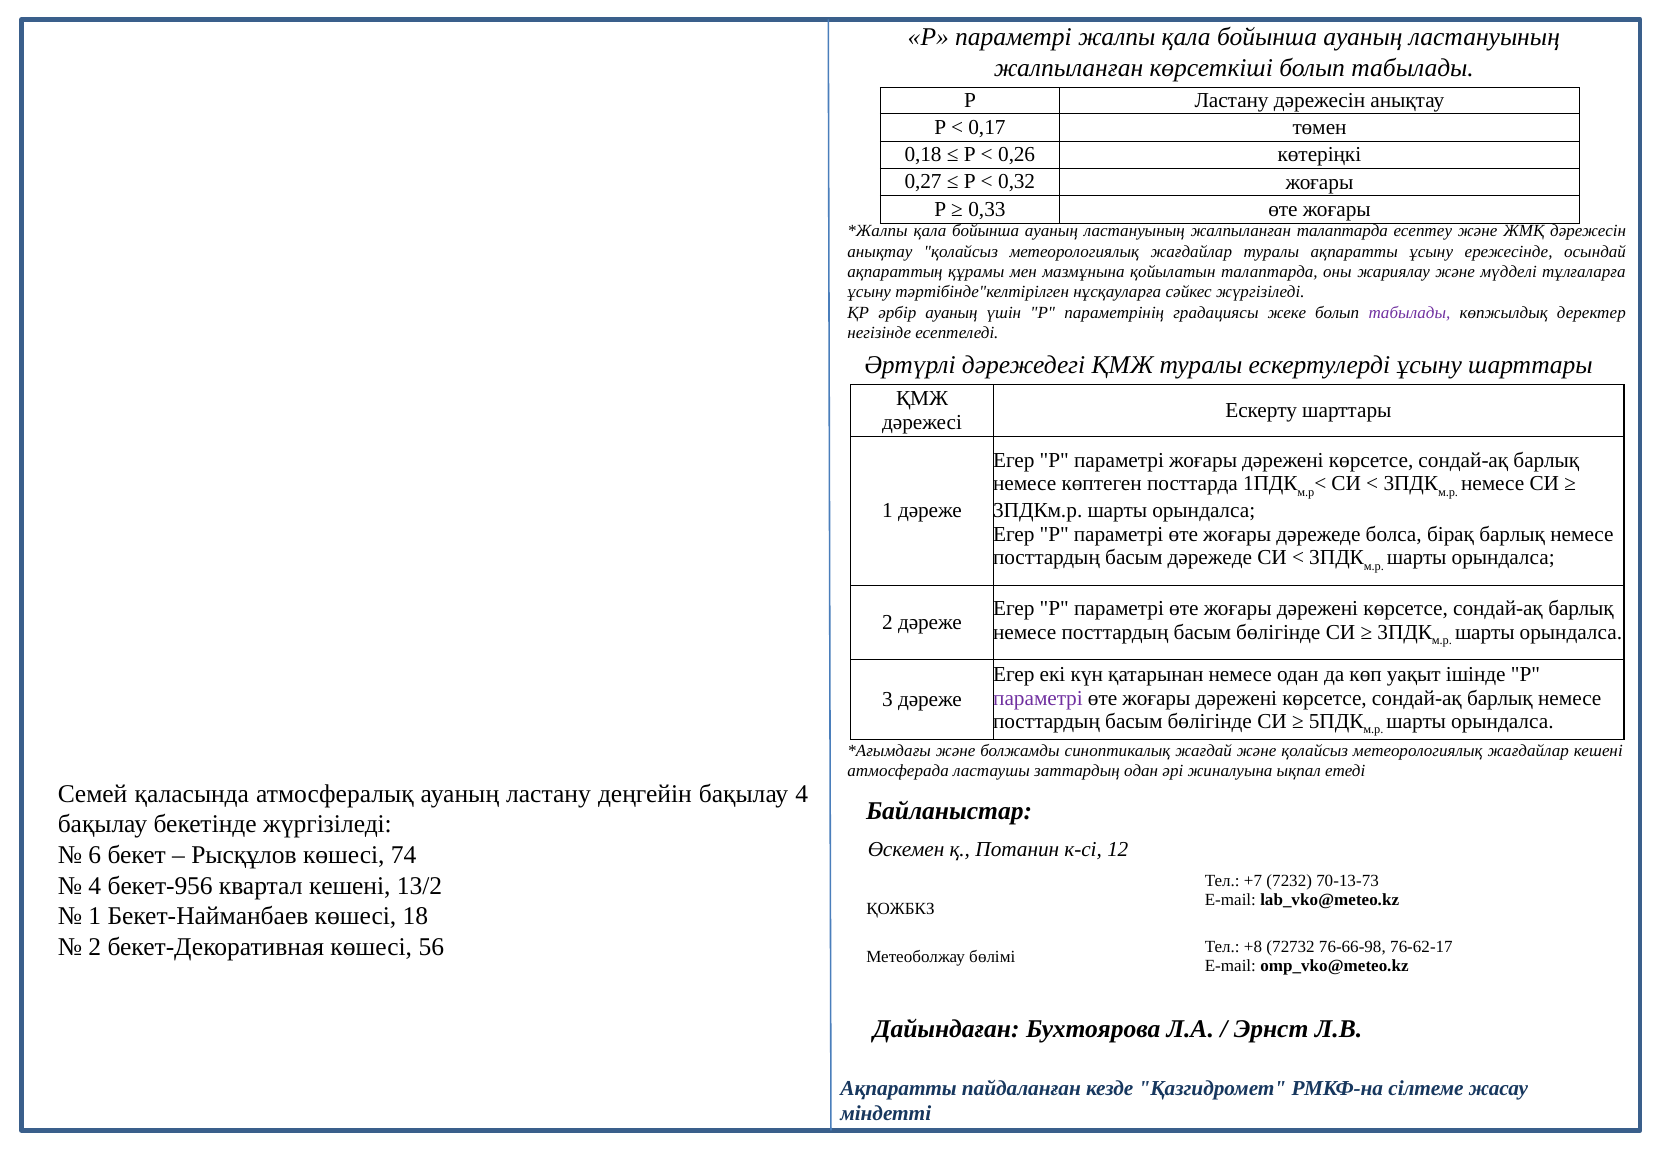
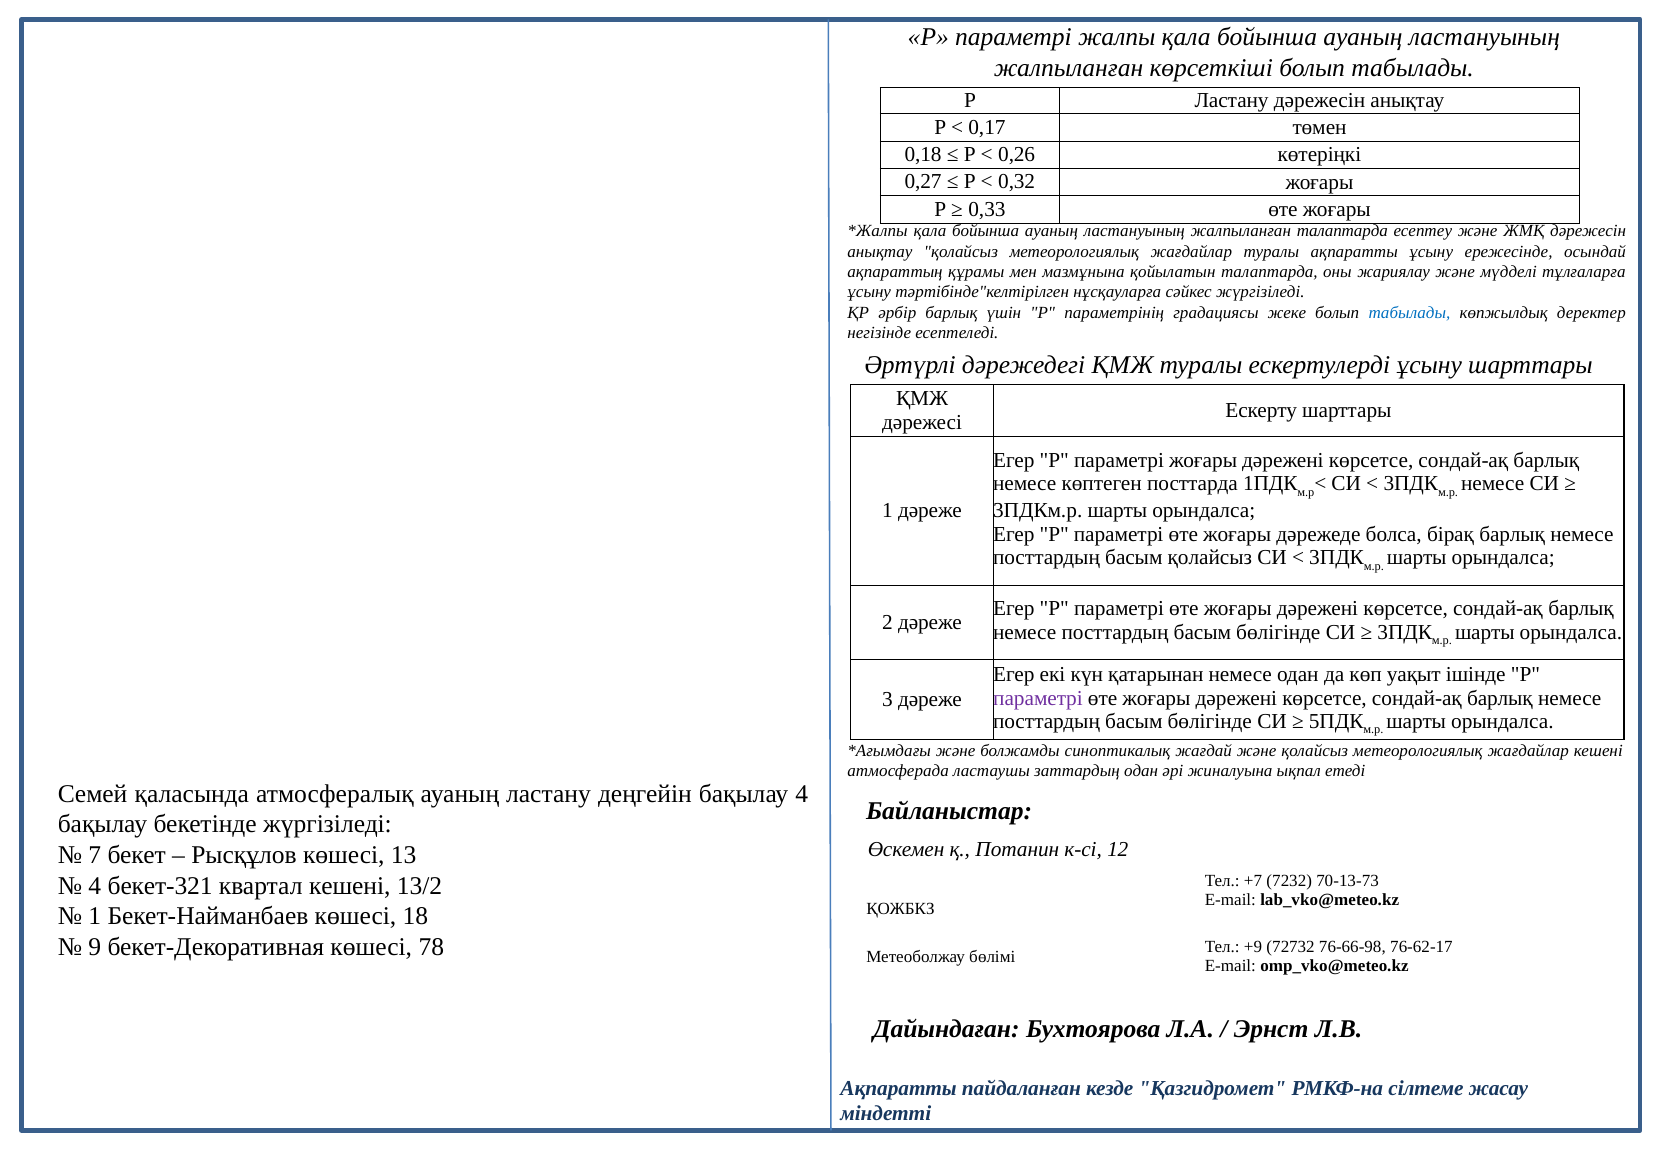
әрбір ауаның: ауаның -> барлық (951, 313)
табылады colour: purple -> blue (1409, 313)
басым дәрежеде: дәрежеде -> қолайсыз (1210, 558)
6: 6 -> 7 (95, 856)
74: 74 -> 13 (404, 856)
бекет-956: бекет-956 -> бекет-321 (160, 886)
2: 2 -> 9 (95, 948)
56: 56 -> 78 (431, 948)
+8: +8 -> +9 (1253, 948)
